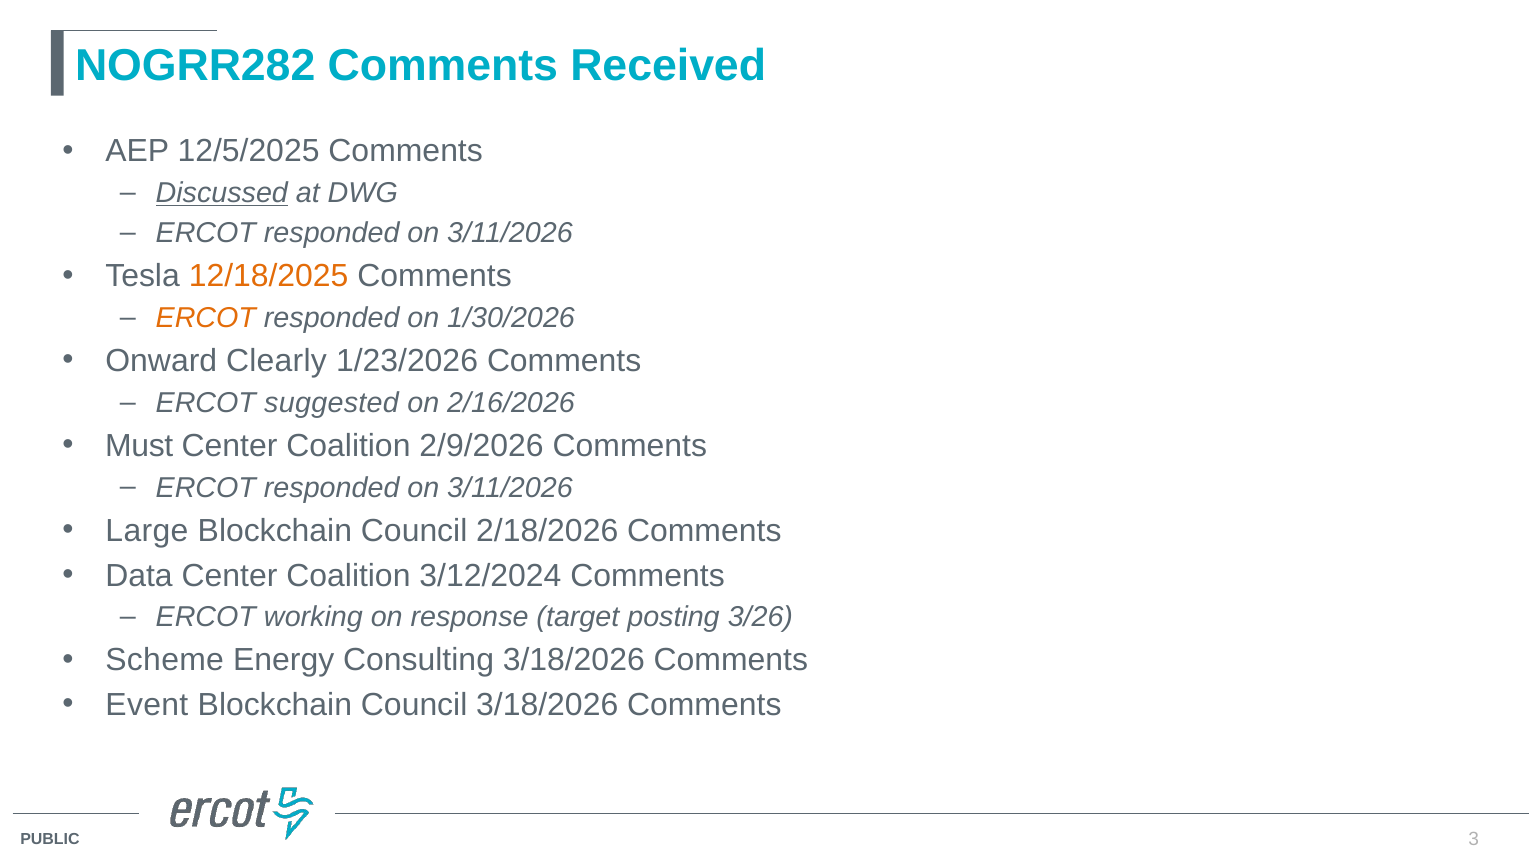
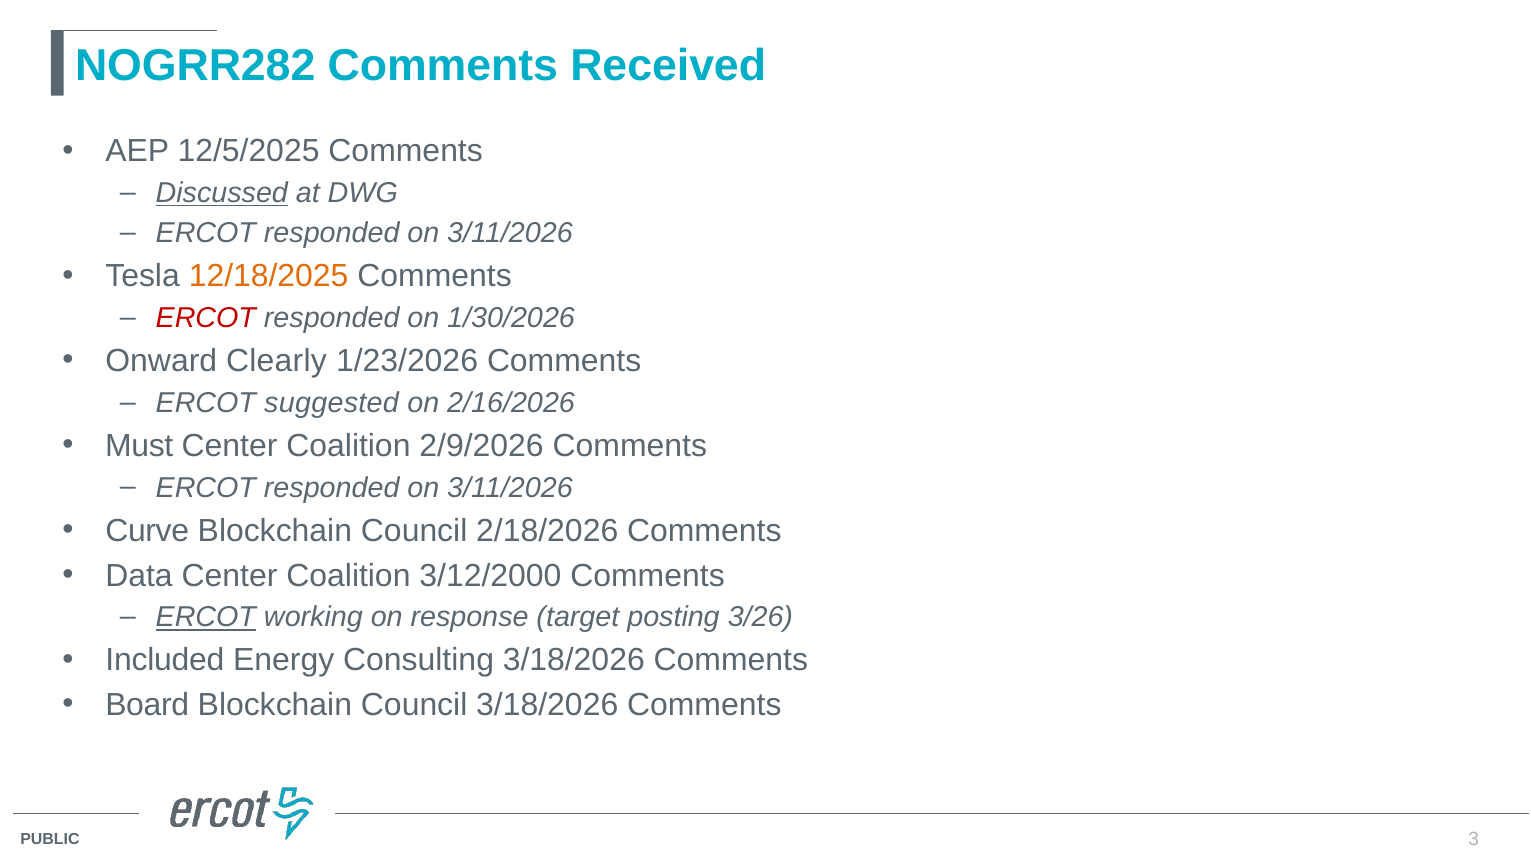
ERCOT colour: orange -> red (206, 318)
Large: Large -> Curve (147, 531)
3/12/2024: 3/12/2024 -> 3/12/2000 (490, 576)
ERCOT underline: none -> present (206, 618)
Scheme: Scheme -> Included (165, 661)
Event: Event -> Board (147, 705)
